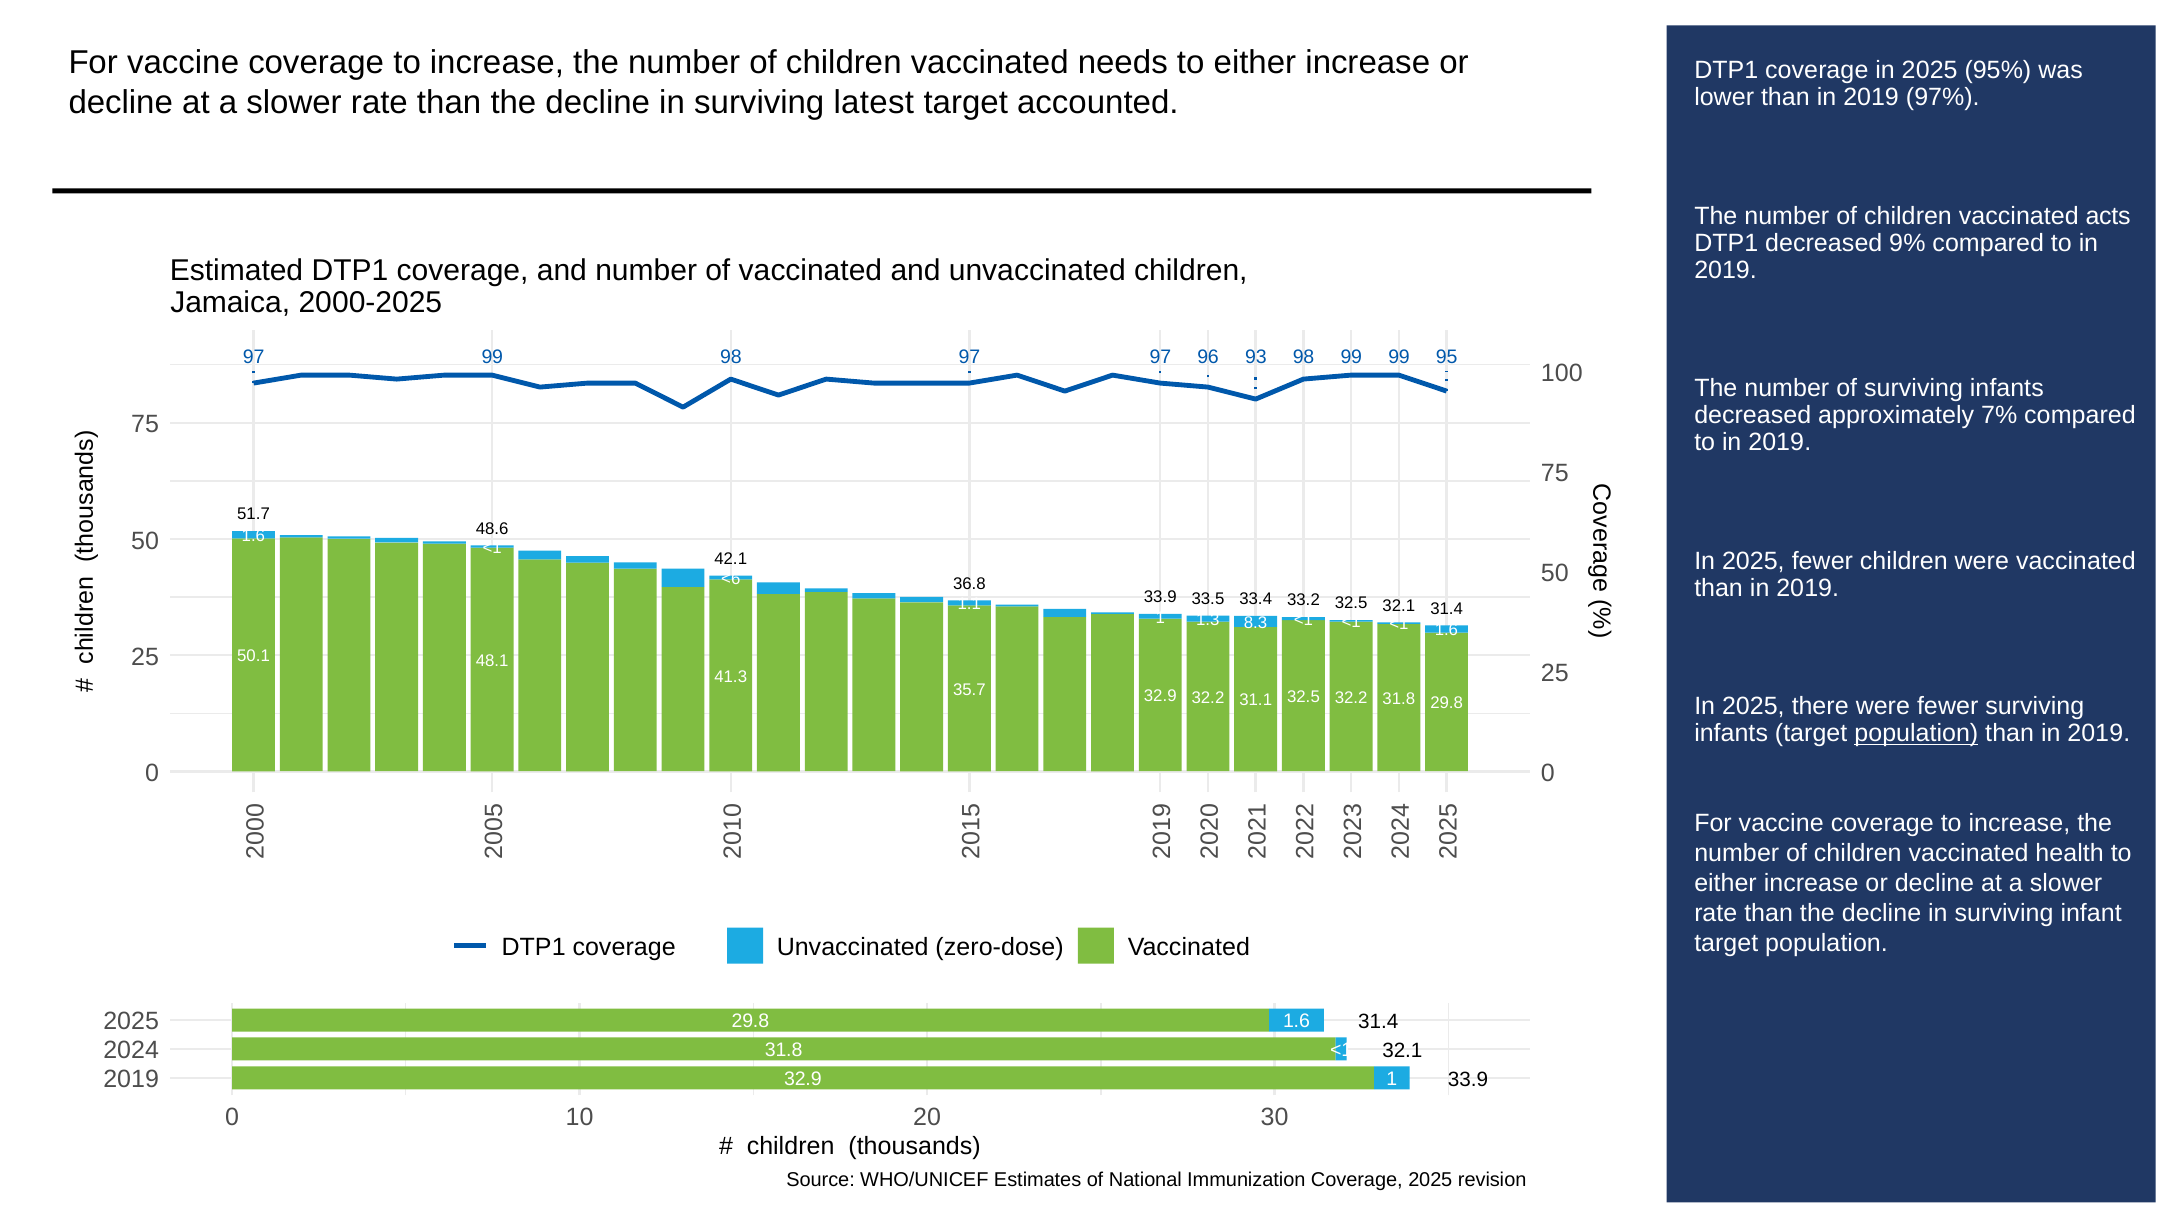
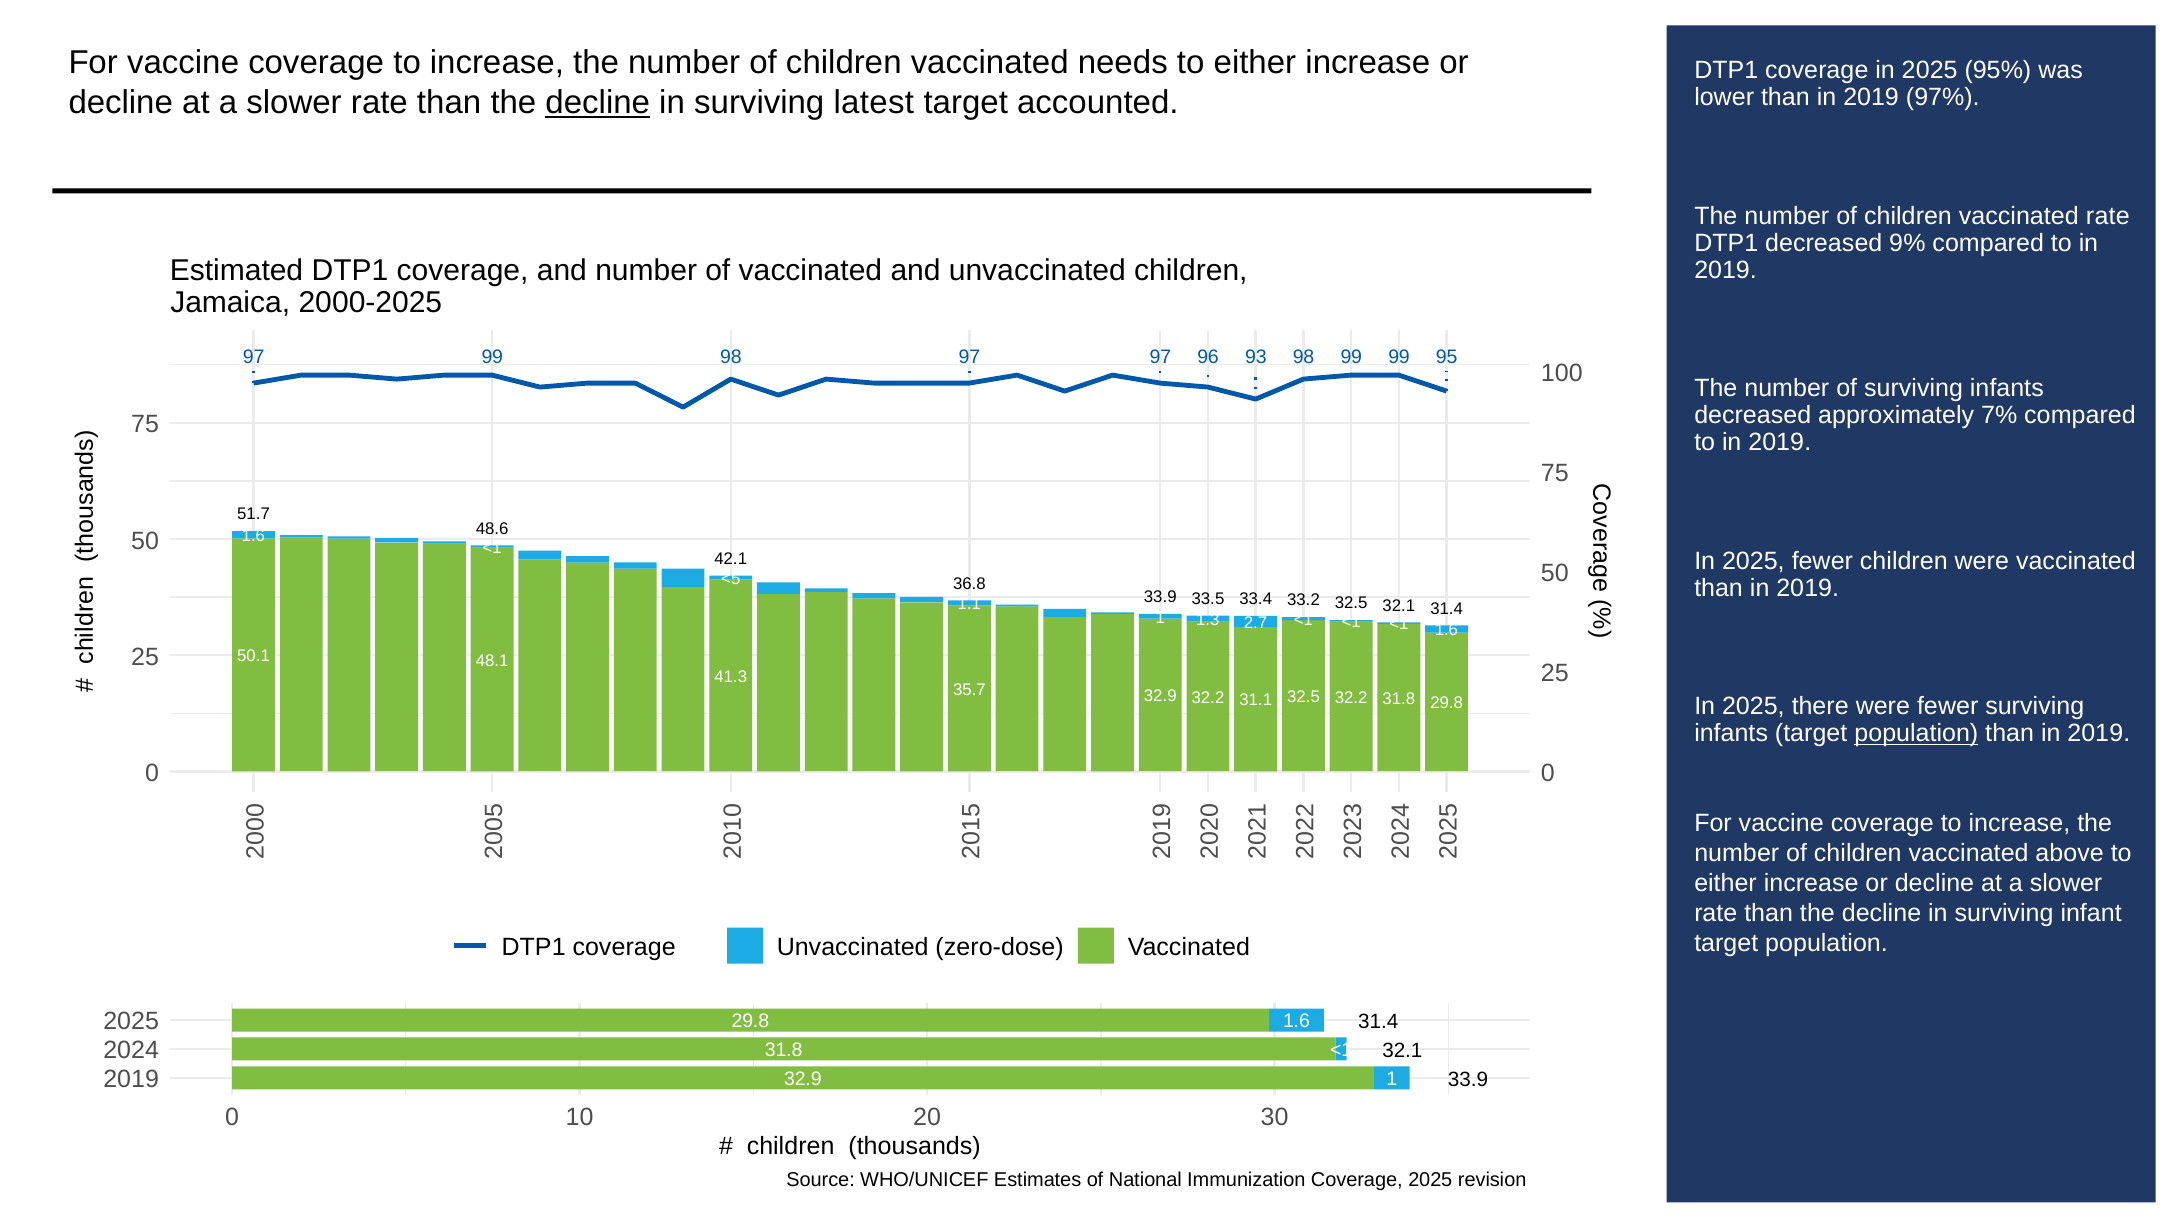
decline underline: none -> present (598, 102)
vaccinated acts: acts -> rate (2108, 216)
<6: <6 -> <5 (731, 579)
8.3: 8.3 -> 2.7 (1256, 623)
health: health -> above (2070, 853)
